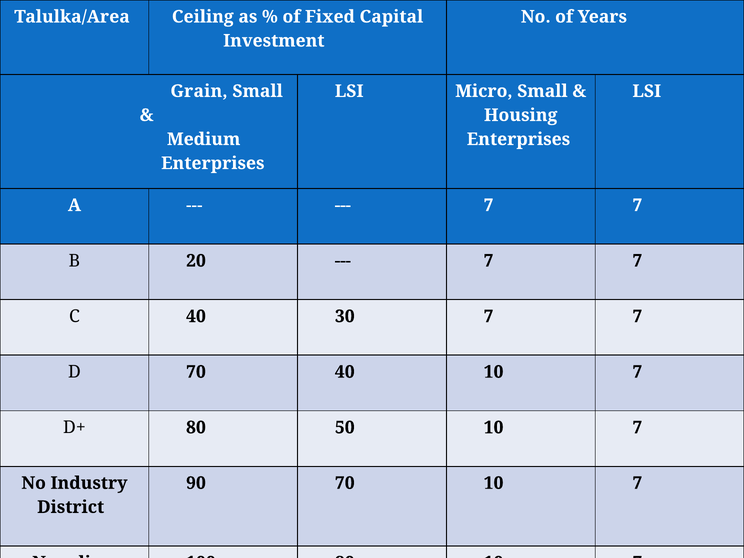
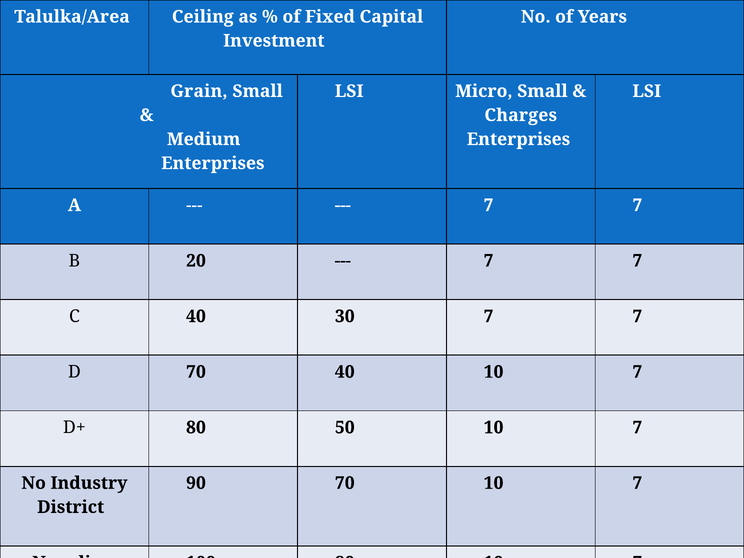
Housing: Housing -> Charges (521, 115)
